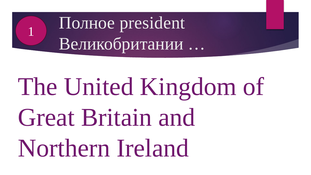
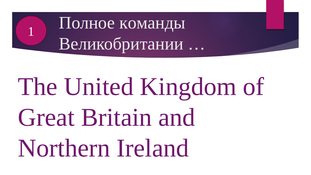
president: president -> команды (152, 23)
